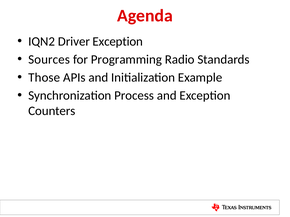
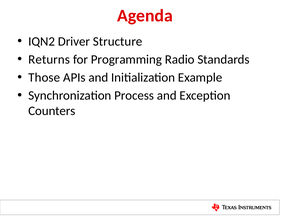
Driver Exception: Exception -> Structure (118, 42)
Sources: Sources -> Returns (49, 60)
